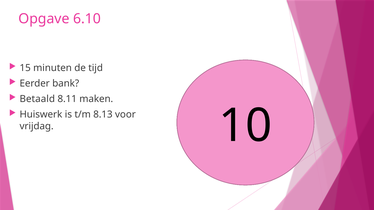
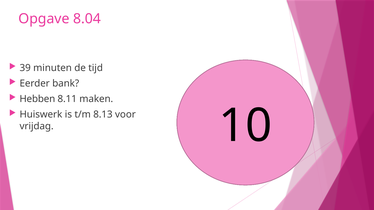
6.10: 6.10 -> 8.04 (87, 19)
15: 15 -> 39 (25, 68)
Betaald: Betaald -> Hebben (37, 99)
